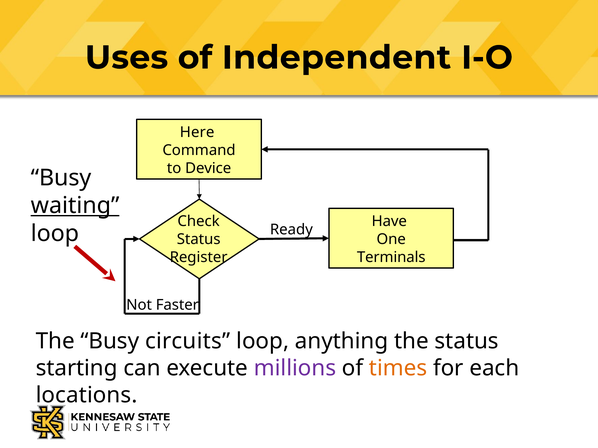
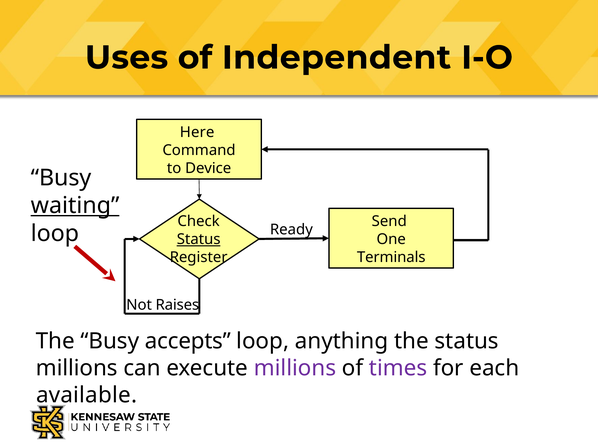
Have: Have -> Send (389, 222)
Status underline: none -> present (199, 240)
Faster: Faster -> Raises (177, 305)
circuits: circuits -> accepts (188, 342)
starting: starting -> millions (77, 369)
times colour: orange -> purple (398, 369)
locations: locations -> available (87, 395)
